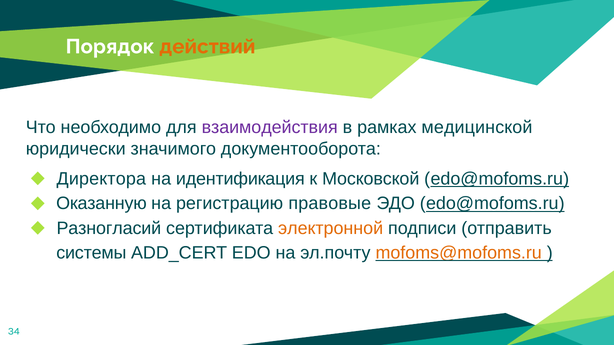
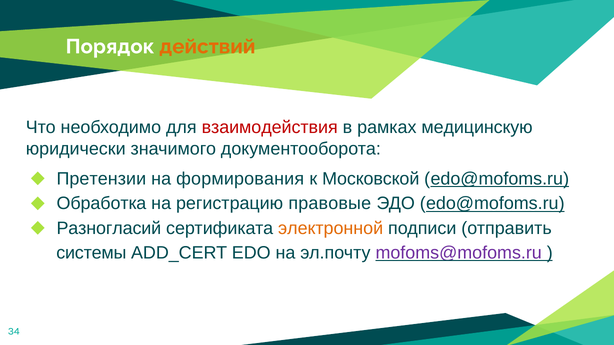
взаимодействия colour: purple -> red (270, 128)
медицинской: медицинской -> медицинскую (477, 128)
Директора: Директора -> Претензии (101, 179)
идентификация: идентификация -> формирования (240, 179)
Оказанную: Оказанную -> Обработка (101, 204)
mofoms@mofoms.ru colour: orange -> purple (459, 253)
